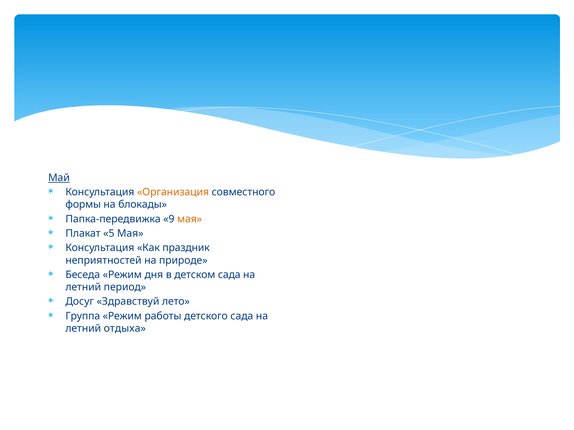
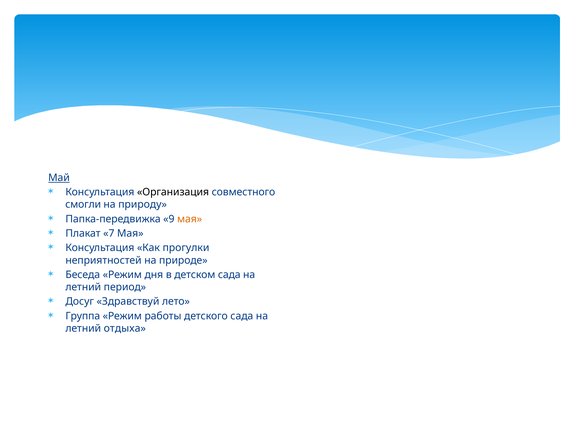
Организация colour: orange -> black (173, 192)
формы: формы -> смогли (83, 205)
блокады: блокады -> природу (143, 205)
5: 5 -> 7 (109, 234)
праздник: праздник -> прогулки (186, 248)
